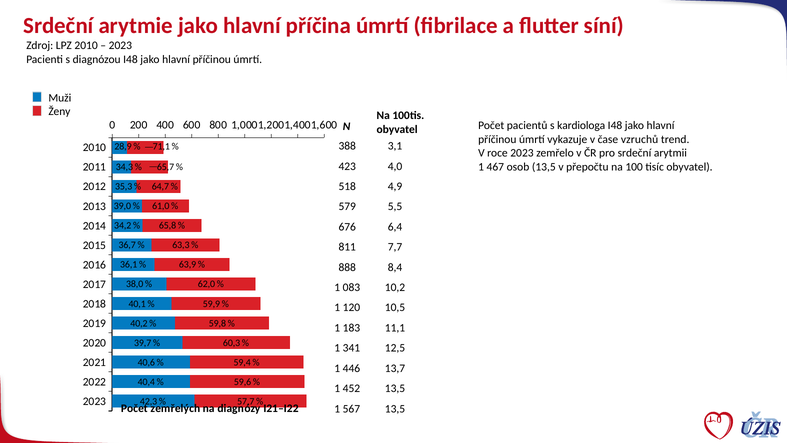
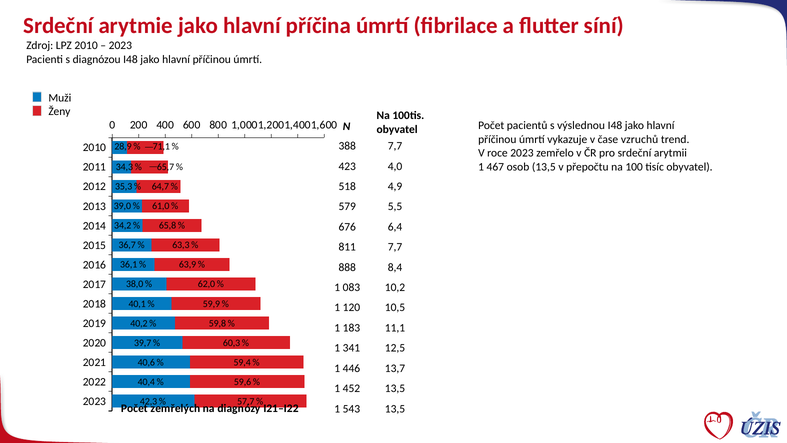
kardiologa: kardiologa -> výslednou (581, 125)
388 3,1: 3,1 -> 7,7 (395, 146)
567: 567 -> 543 (351, 408)
